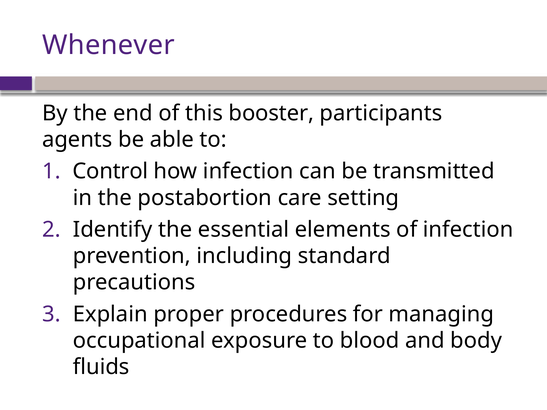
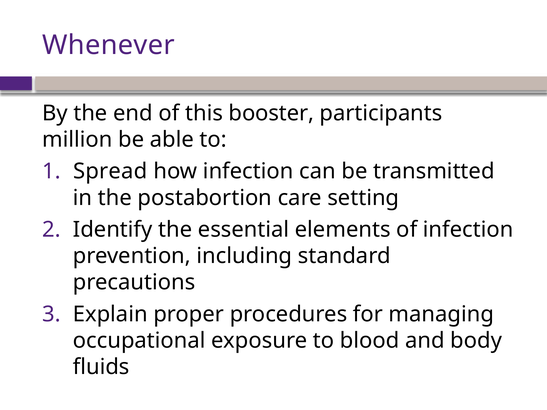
agents: agents -> million (77, 140)
Control: Control -> Spread (110, 171)
